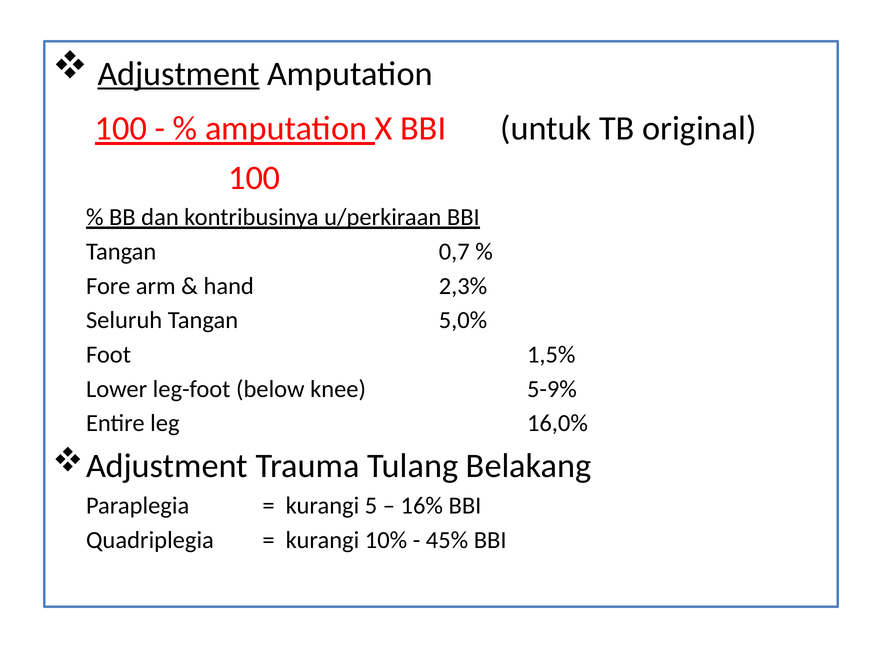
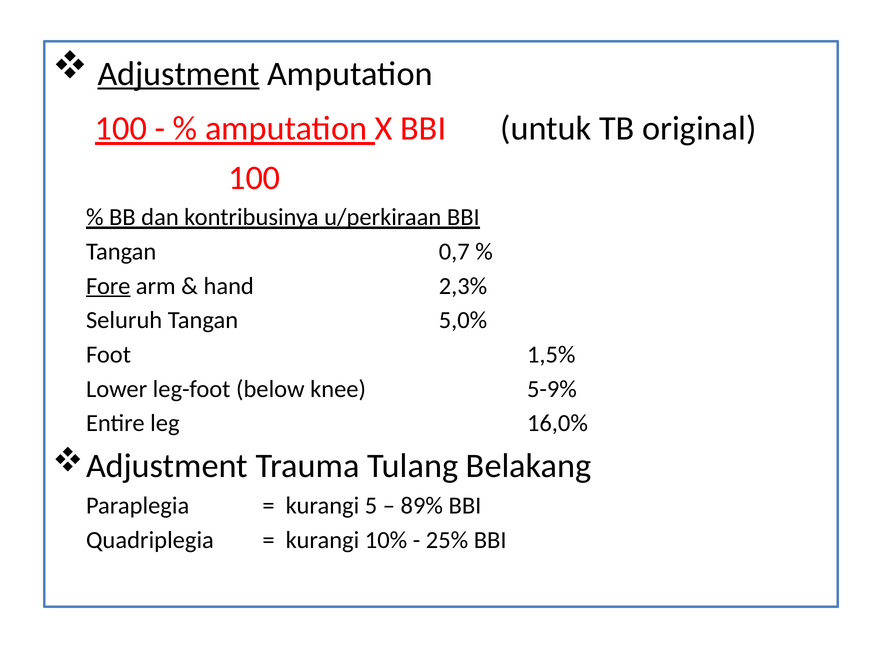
Fore underline: none -> present (108, 286)
16%: 16% -> 89% (422, 505)
45%: 45% -> 25% (447, 540)
